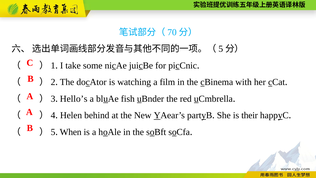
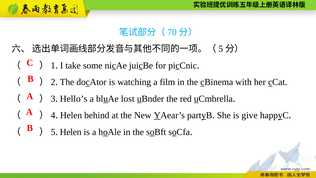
fish: fish -> lost (128, 99)
their: their -> give (250, 115)
When: When -> Helen (71, 132)
